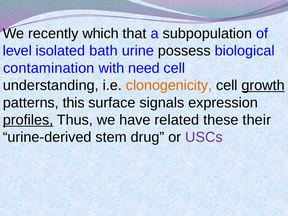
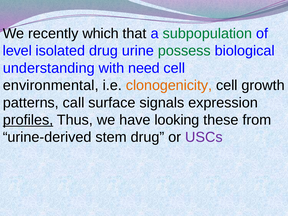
subpopulation colour: black -> green (207, 34)
isolated bath: bath -> drug (104, 51)
possess colour: black -> green (184, 51)
contamination: contamination -> understanding (49, 68)
understanding: understanding -> environmental (51, 85)
growth underline: present -> none (263, 85)
this: this -> call (74, 103)
related: related -> looking (177, 120)
their: their -> from (257, 120)
